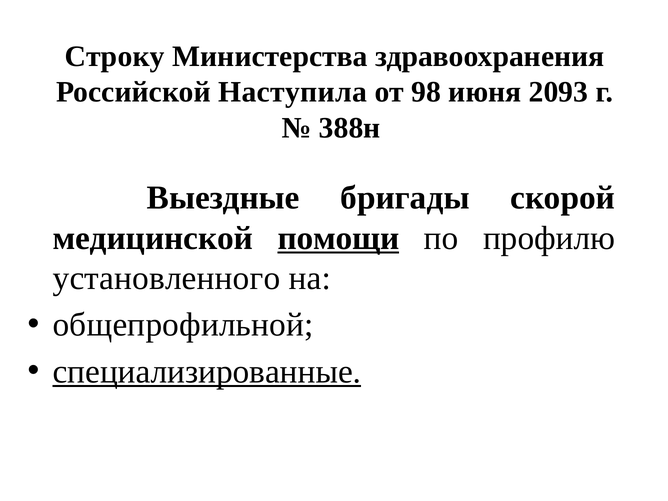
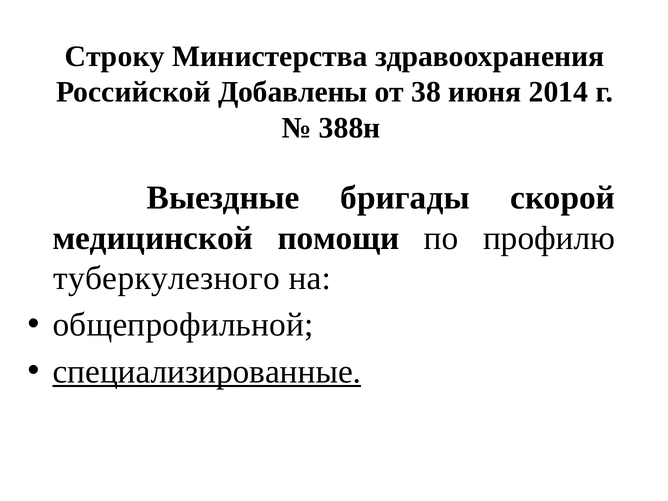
Наступила: Наступила -> Добавлены (293, 92)
98: 98 -> 38 (426, 92)
2093: 2093 -> 2014 (558, 92)
помощи underline: present -> none (338, 238)
установленного: установленного -> туберкулезного (166, 278)
